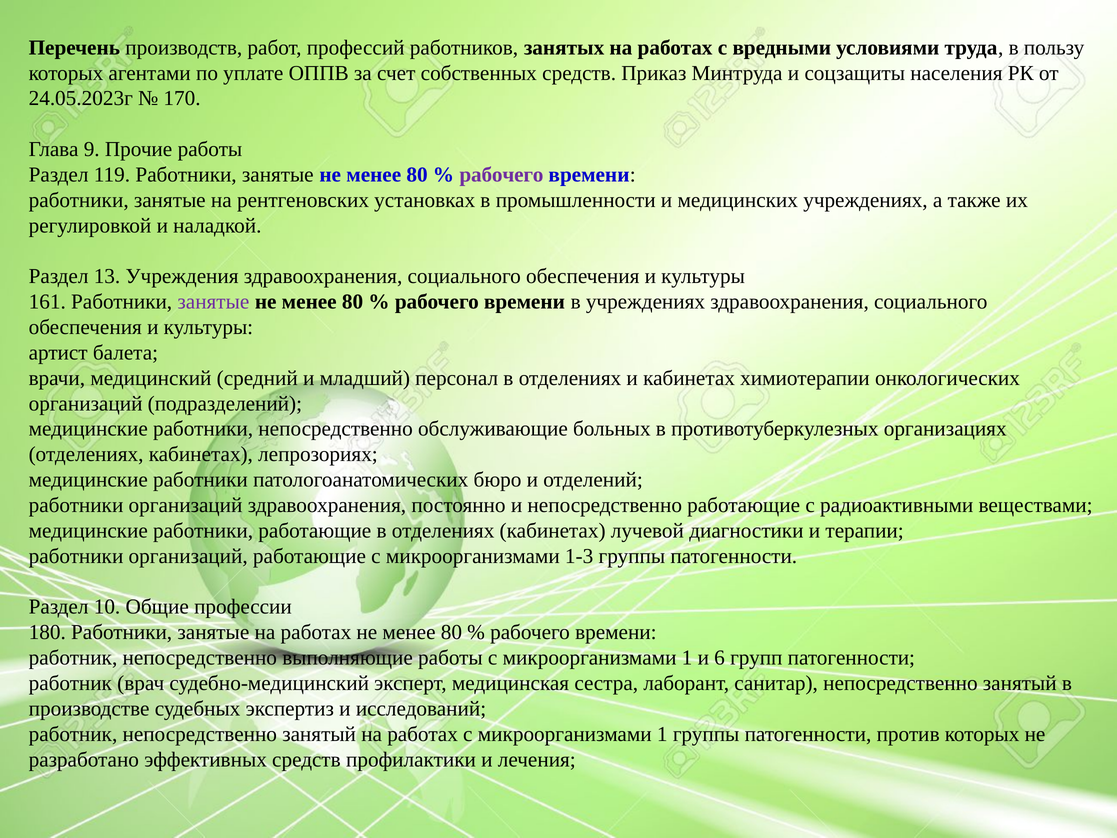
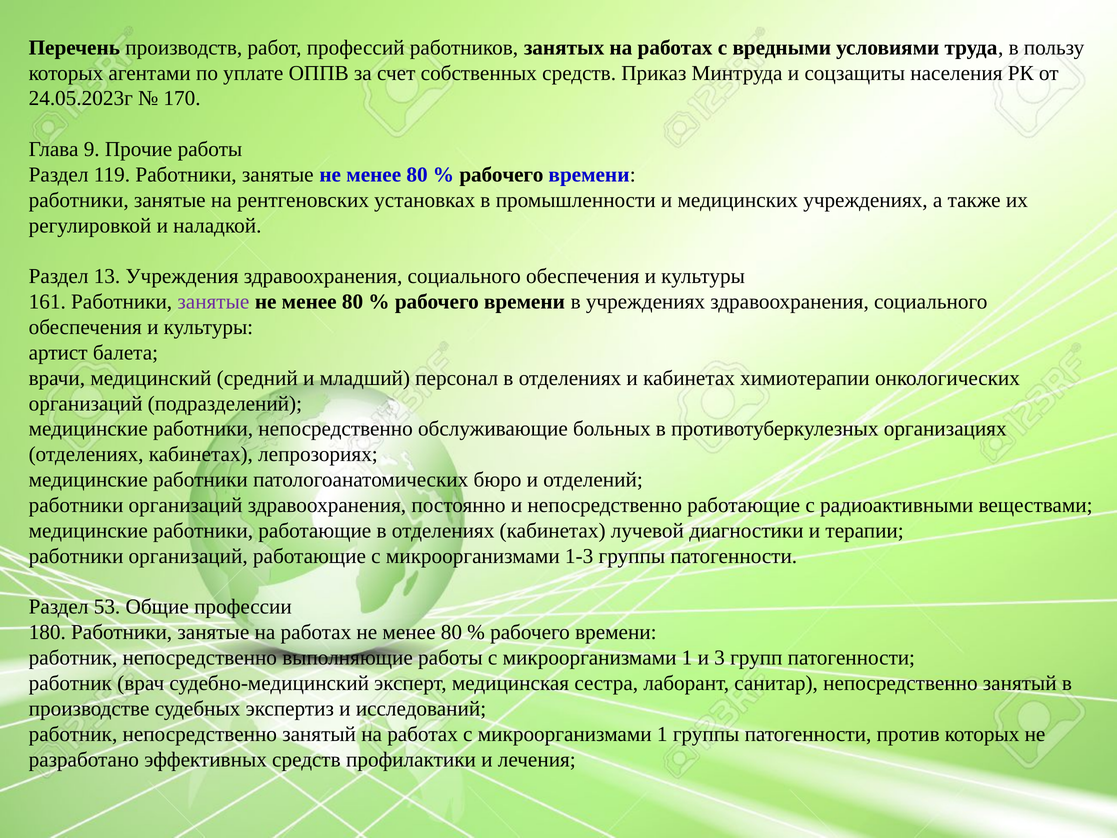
рабочего colour: purple -> black (501, 175)
10: 10 -> 53 (107, 607)
6: 6 -> 3 (720, 658)
